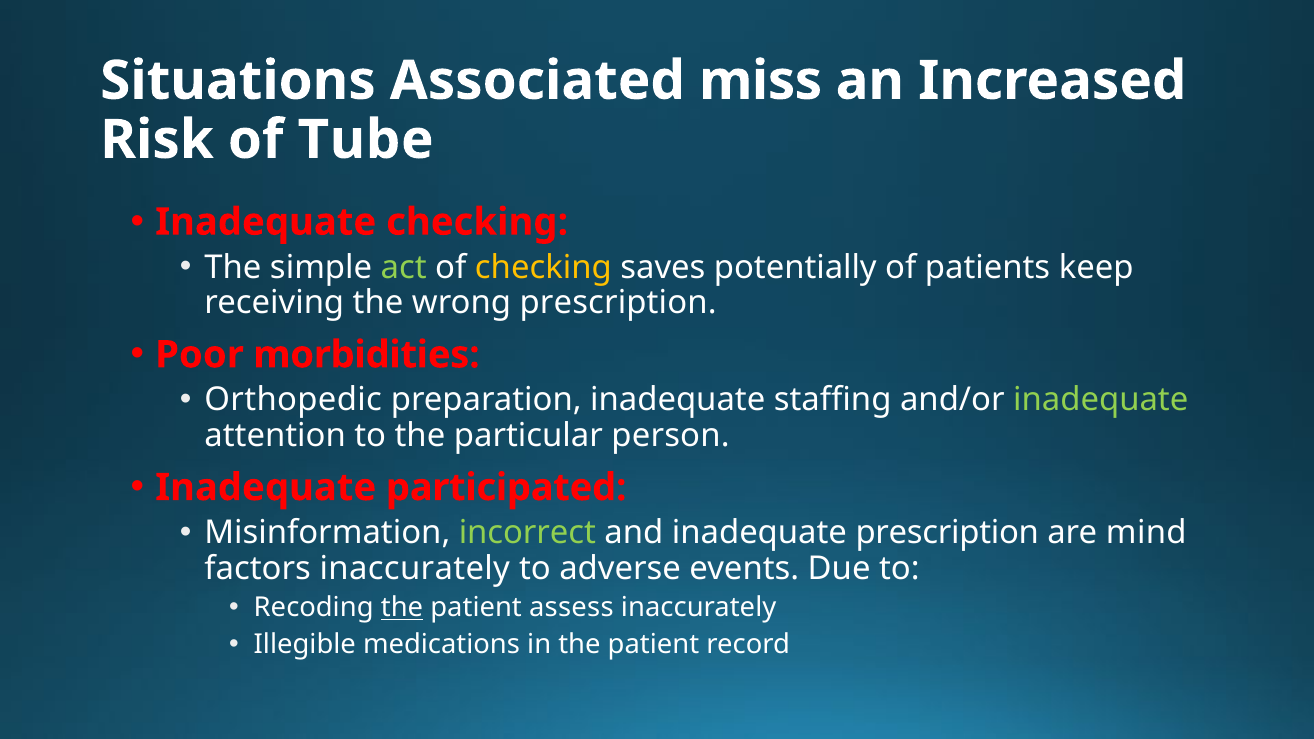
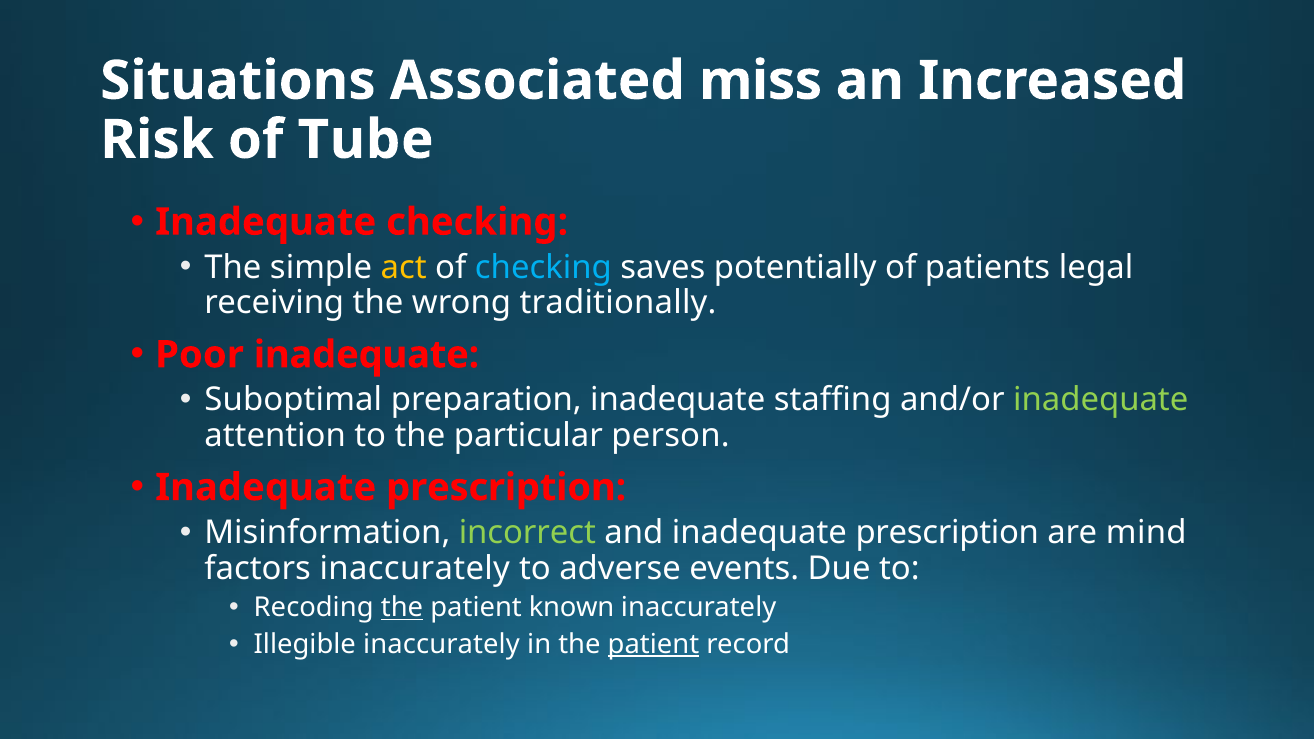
act colour: light green -> yellow (404, 267)
checking colour: yellow -> light blue (543, 267)
keep: keep -> legal (1096, 267)
wrong prescription: prescription -> traditionally (618, 303)
Poor morbidities: morbidities -> inadequate (366, 355)
Orthopedic: Orthopedic -> Suboptimal (293, 400)
participated: participated -> prescription (506, 488)
assess: assess -> known (572, 608)
Illegible medications: medications -> inaccurately (441, 644)
patient underline: none -> present (653, 644)
